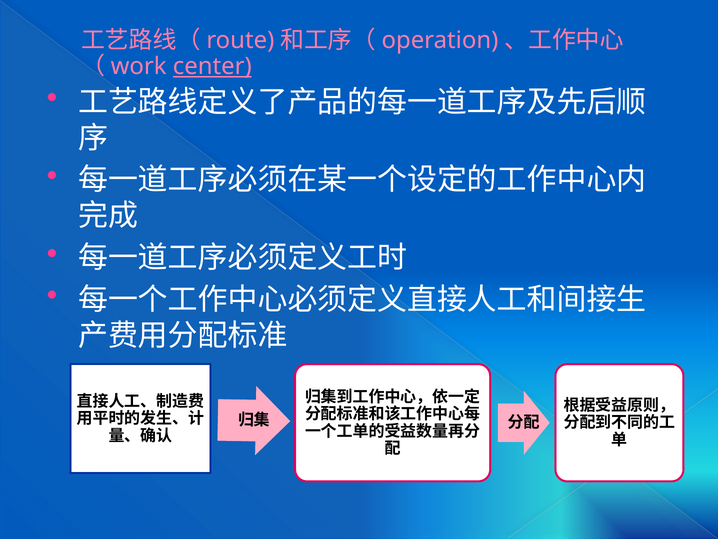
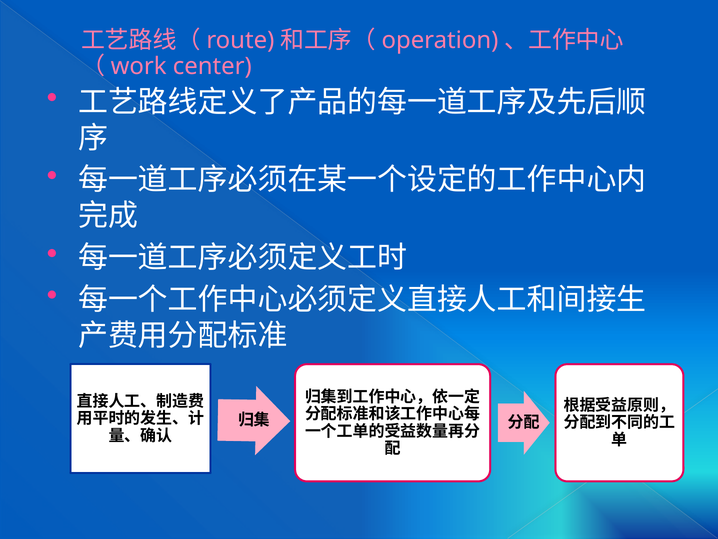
center underline: present -> none (212, 66)
